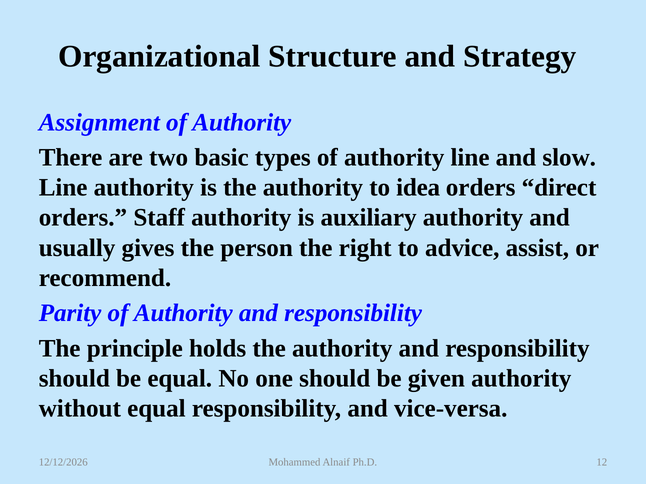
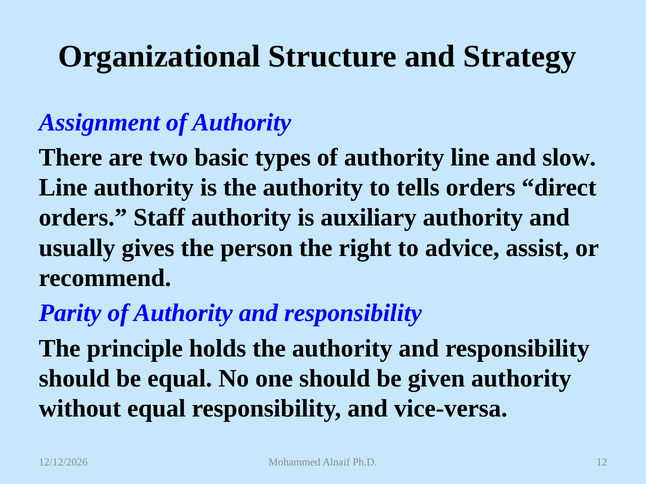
idea: idea -> tells (418, 188)
